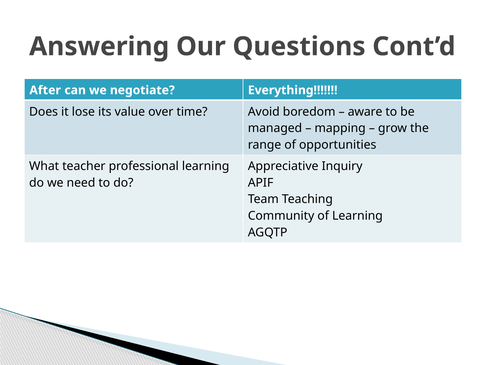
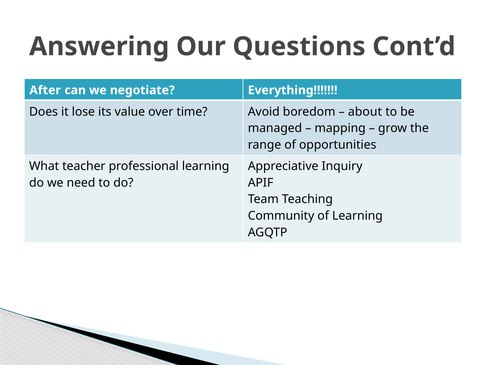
aware: aware -> about (365, 112)
